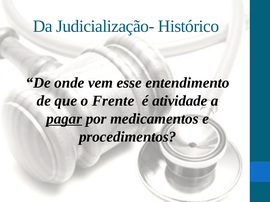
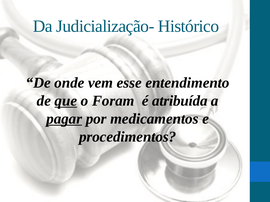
que underline: none -> present (66, 101)
Frente: Frente -> Foram (113, 101)
atividade: atividade -> atribuída (180, 101)
